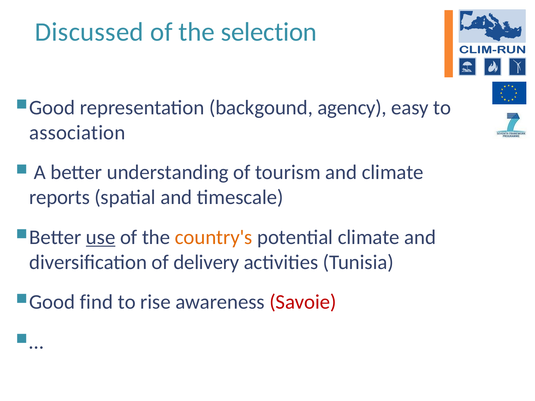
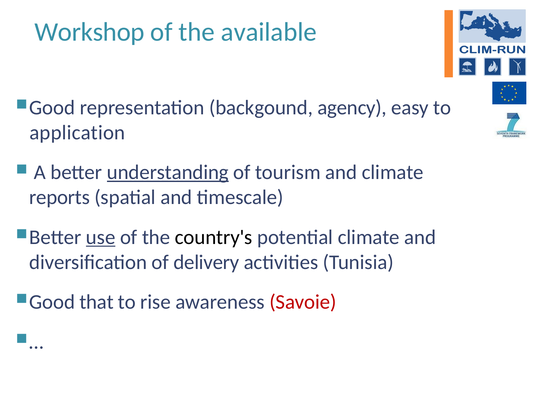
Discussed: Discussed -> Workshop (90, 32)
selection: selection -> available (269, 32)
association: association -> application (77, 133)
understanding underline: none -> present (168, 173)
country's colour: orange -> black (214, 237)
find: find -> that (97, 302)
